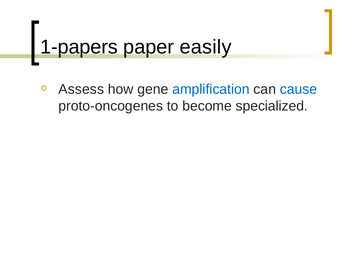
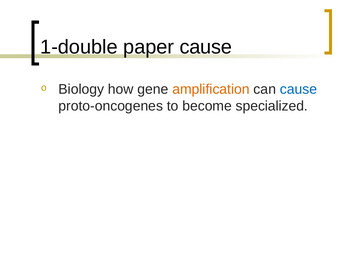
1-papers: 1-papers -> 1-double (79, 47)
paper easily: easily -> cause (206, 47)
Assess: Assess -> Biology (81, 89)
amplification colour: blue -> orange (211, 89)
